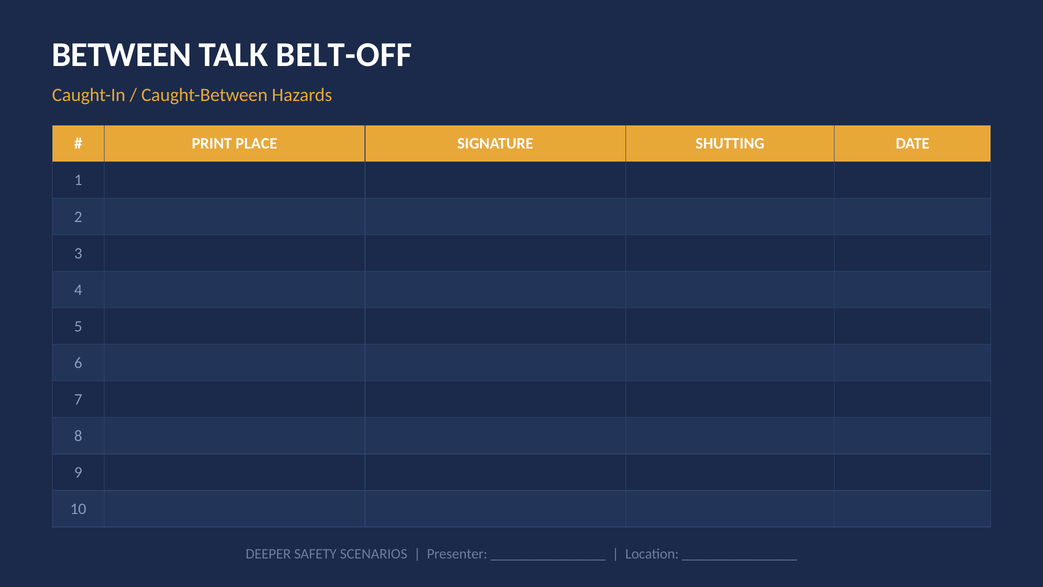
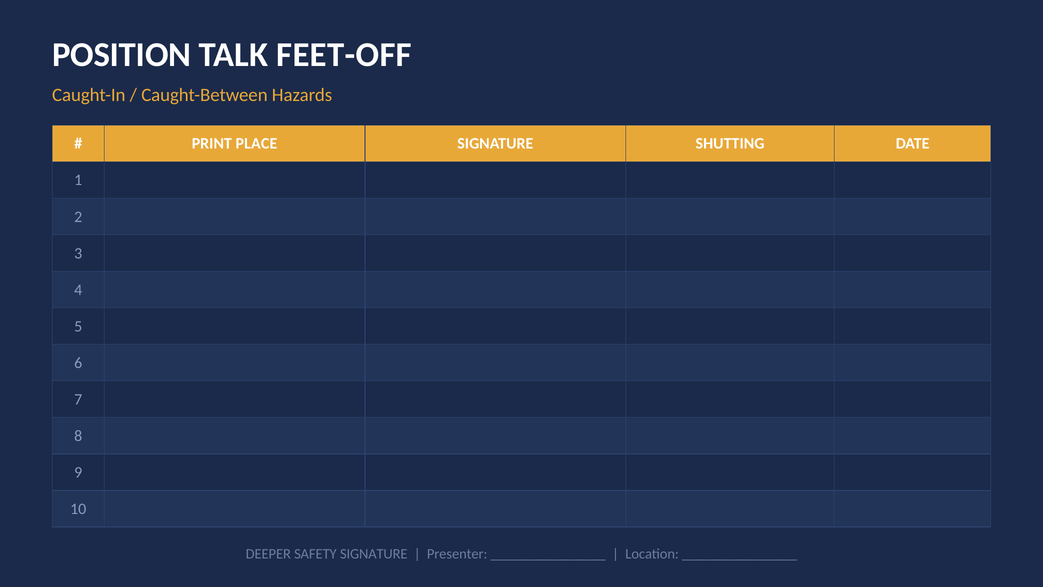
BETWEEN: BETWEEN -> POSITION (122, 55)
BELT-OFF: BELT-OFF -> FEET-OFF (344, 55)
SAFETY SCENARIOS: SCENARIOS -> SIGNATURE (374, 554)
